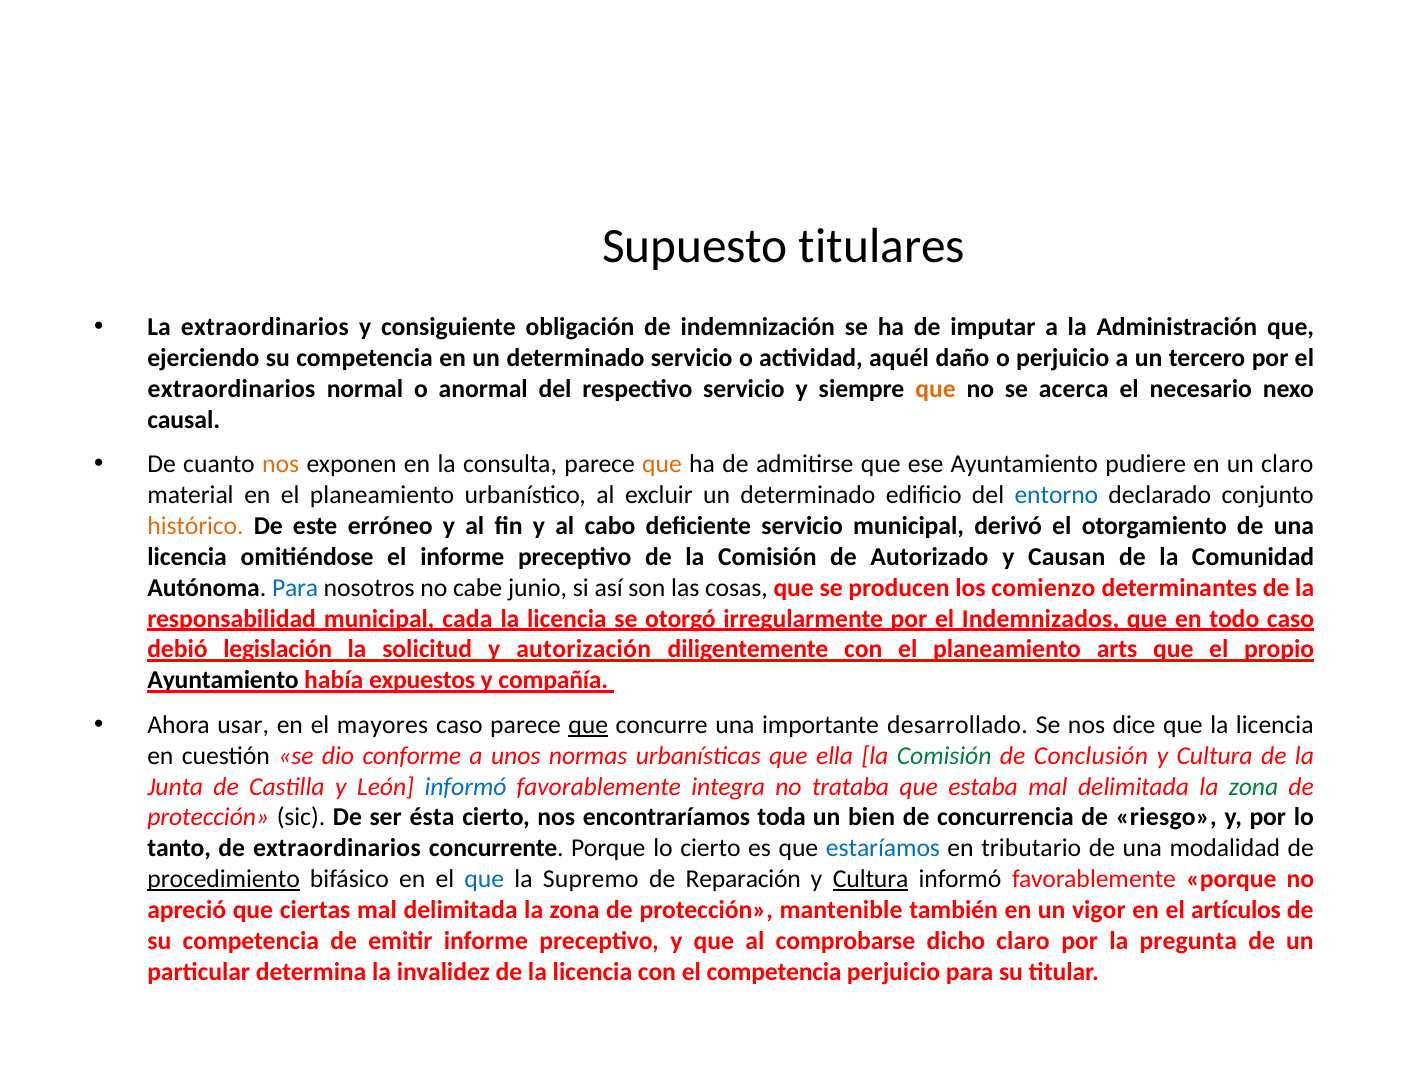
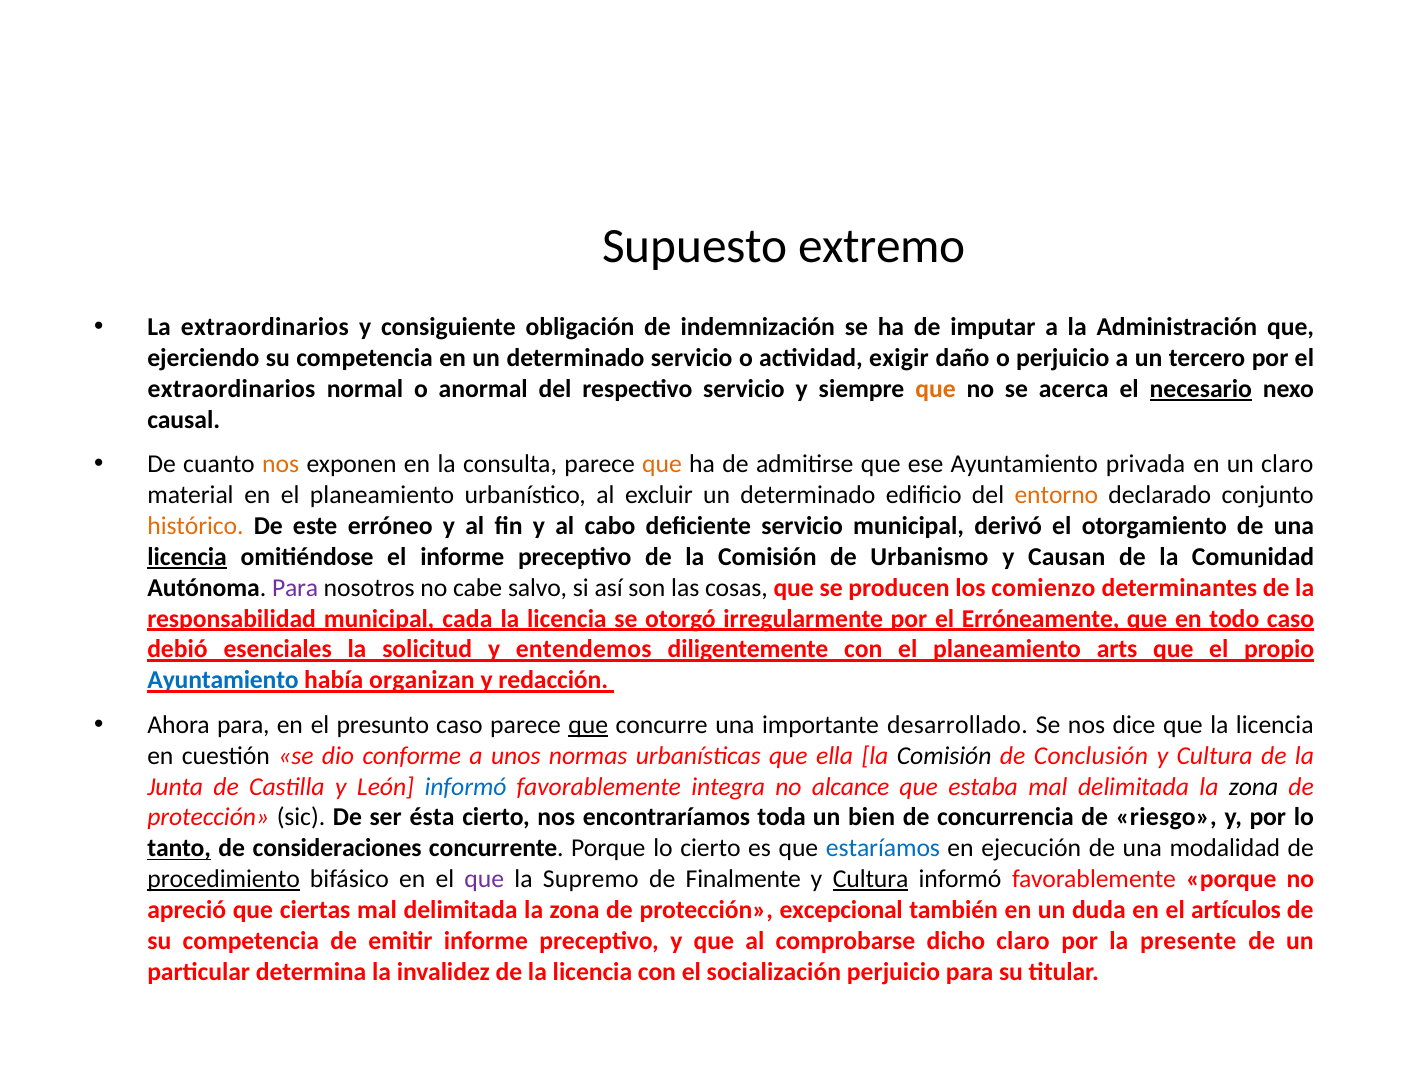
titulares: titulares -> extremo (882, 246)
aquél: aquél -> exigir (899, 358)
necesario underline: none -> present (1201, 389)
pudiere: pudiere -> privada (1146, 464)
entorno colour: blue -> orange (1056, 495)
licencia underline: none -> present (187, 557)
Autorizado: Autorizado -> Urbanismo (929, 557)
Para colour: blue -> purple (295, 588)
junio: junio -> salvo (538, 588)
Indemnizados: Indemnizados -> Erróneamente (1041, 619)
legislación: legislación -> esenciales (278, 649)
autorización: autorización -> entendemos (584, 649)
Ayuntamiento colour: black -> blue (223, 680)
expuestos: expuestos -> organizan (422, 680)
compañía: compañía -> redacción (553, 680)
Ahora usar: usar -> para (243, 725)
mayores: mayores -> presunto (383, 725)
Comisión colour: green -> black (944, 756)
trataba: trataba -> alcance (851, 786)
zona colour: green -> black (1254, 786)
tanto underline: none -> present (179, 848)
de extraordinarios: extraordinarios -> consideraciones (337, 848)
tributario: tributario -> ejecución (1031, 848)
que colour: blue -> purple (484, 879)
Reparación: Reparación -> Finalmente (743, 879)
mantenible: mantenible -> excepcional (841, 910)
vigor: vigor -> duda (1099, 910)
pregunta: pregunta -> presente (1188, 941)
el competencia: competencia -> socialización (774, 971)
